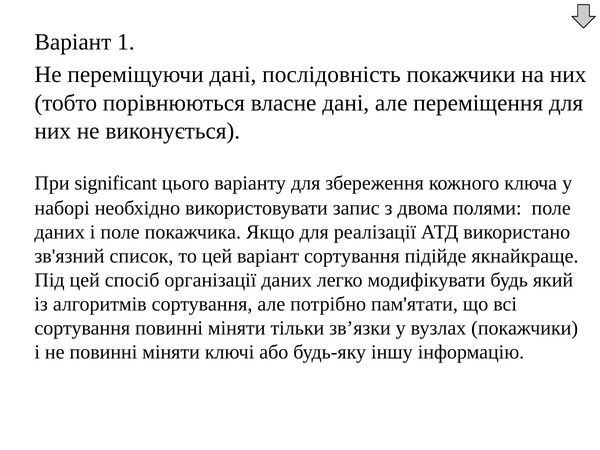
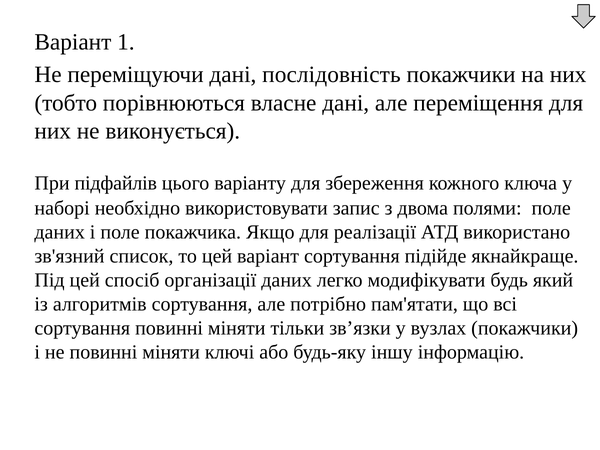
significant: significant -> підфайлів (116, 183)
